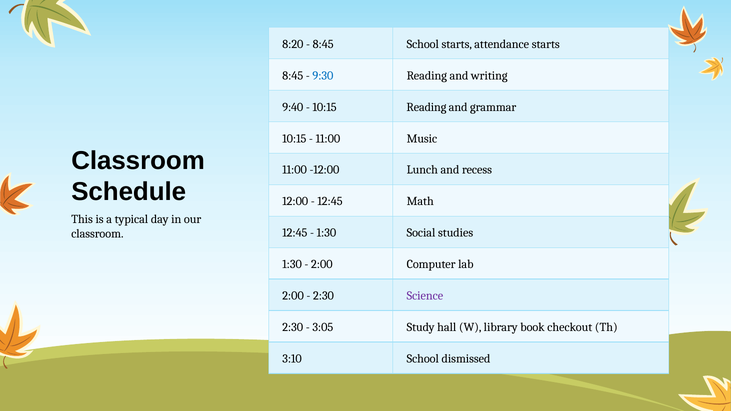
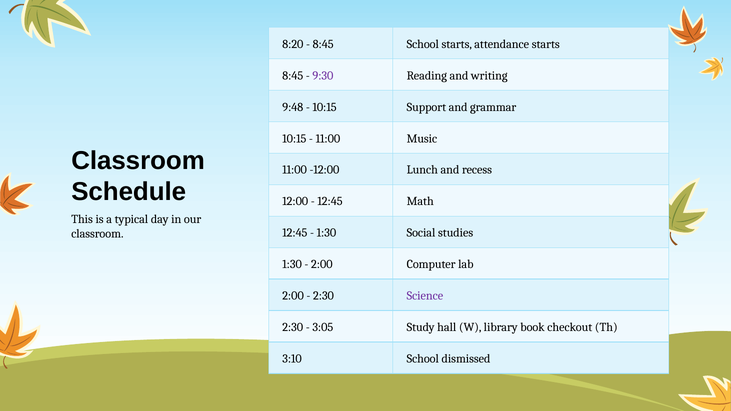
9:30 colour: blue -> purple (323, 76)
9:40: 9:40 -> 9:48 (293, 107)
10:15 Reading: Reading -> Support (426, 107)
